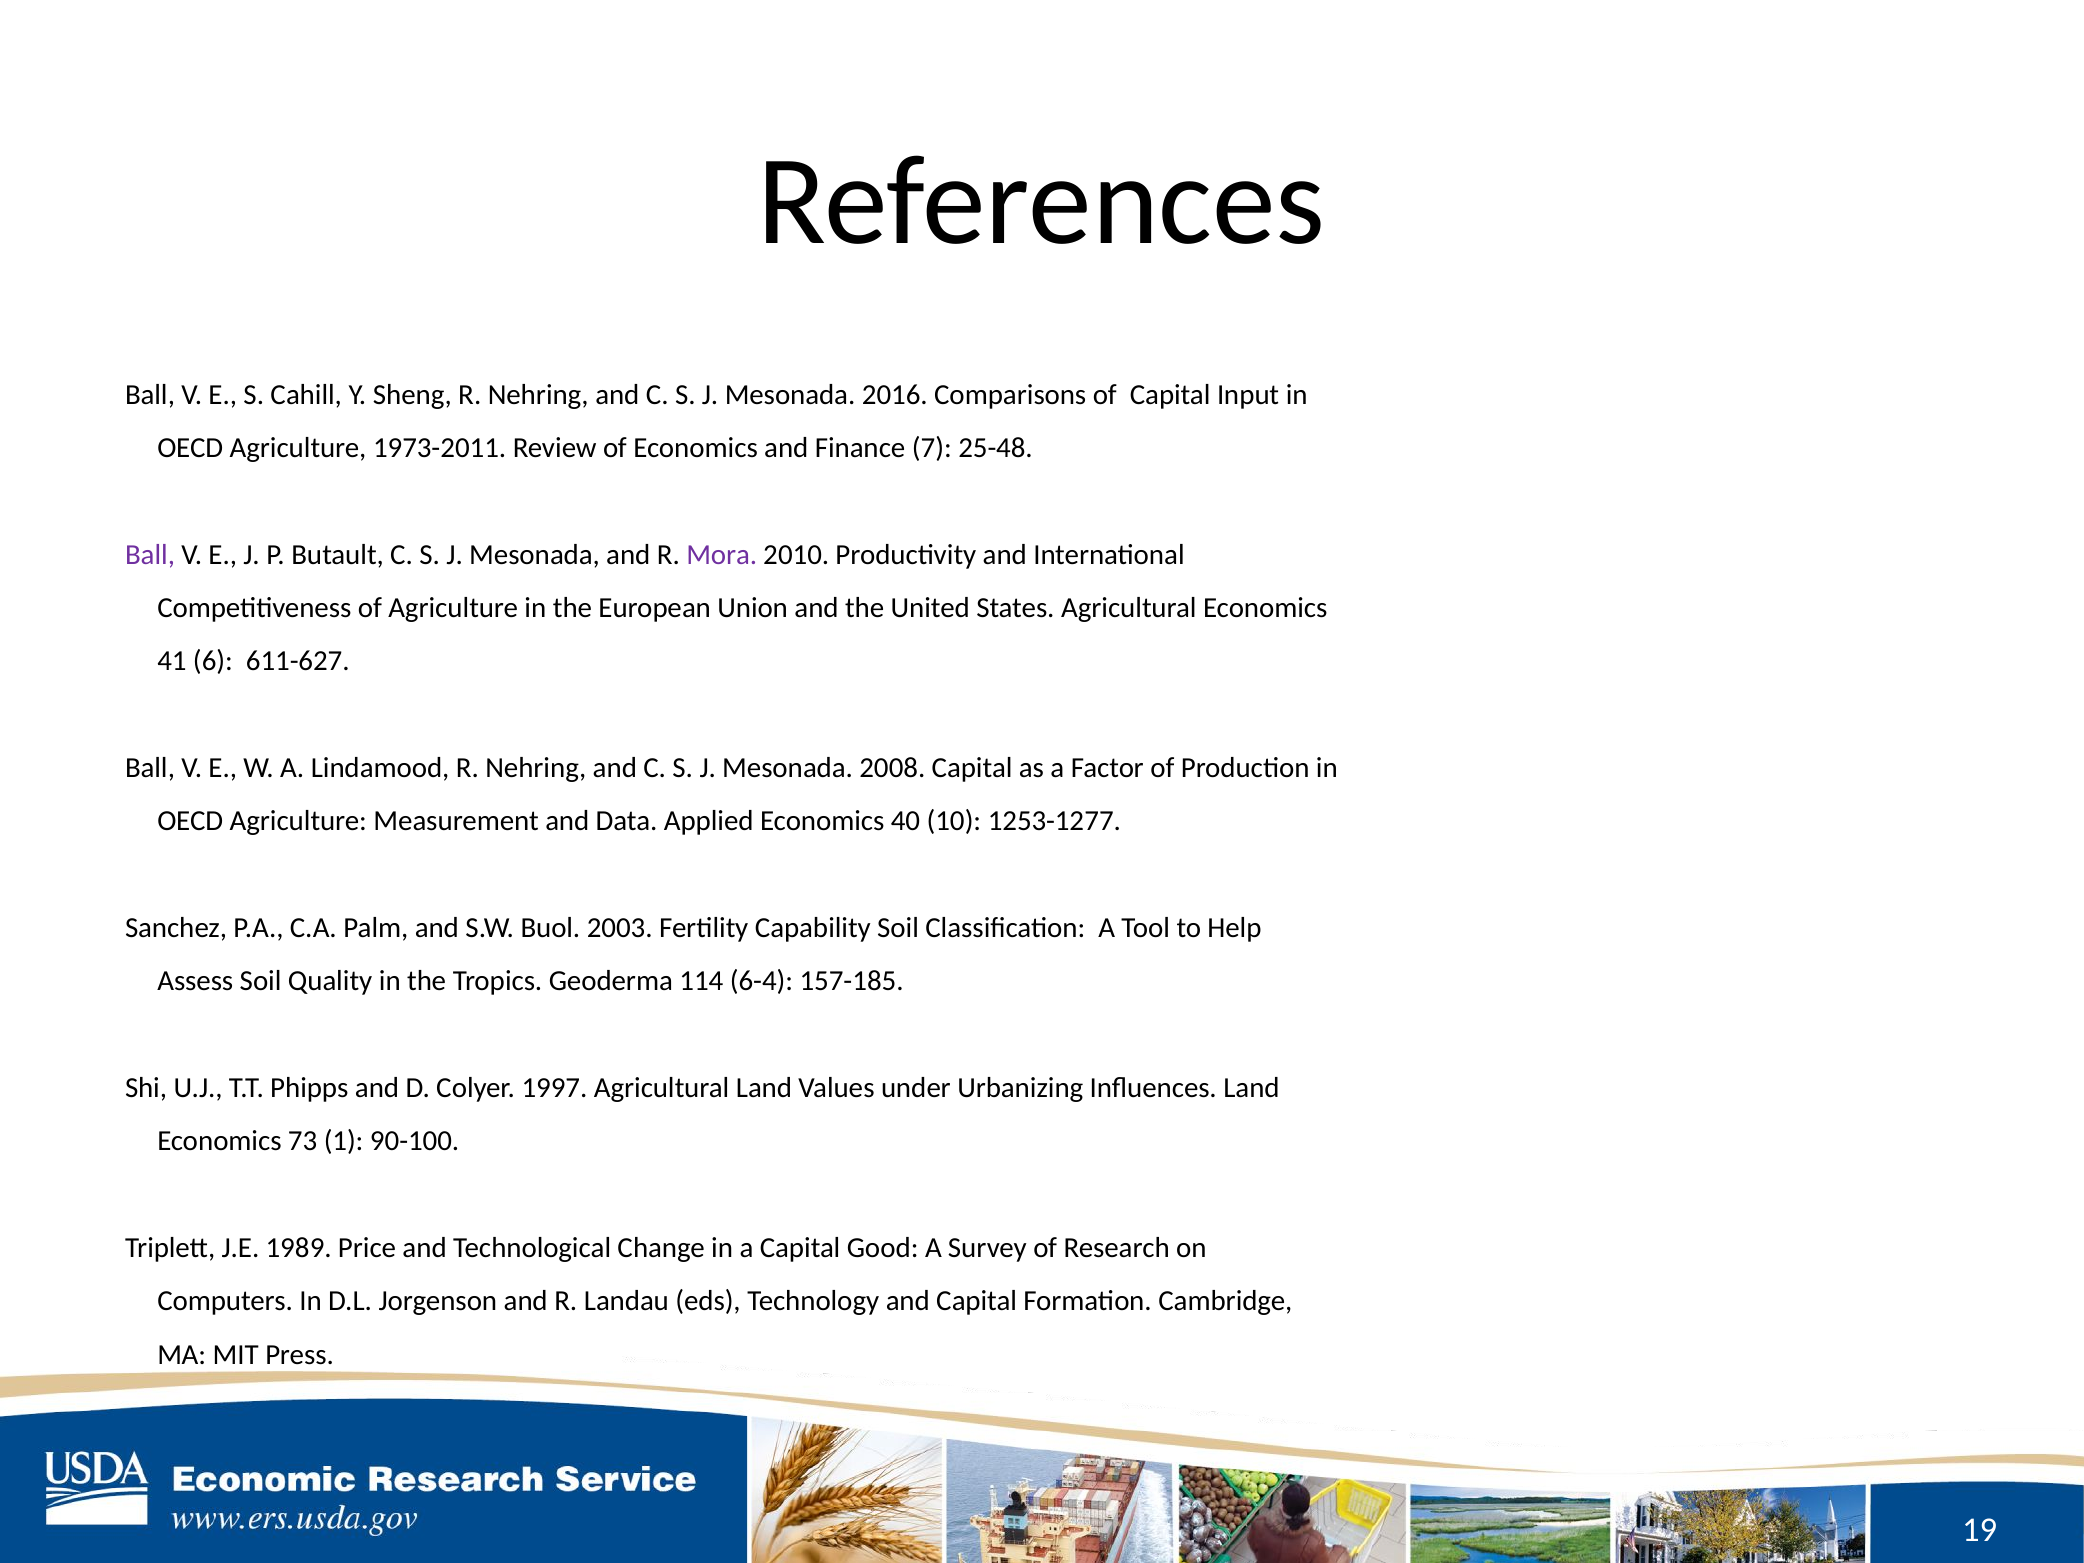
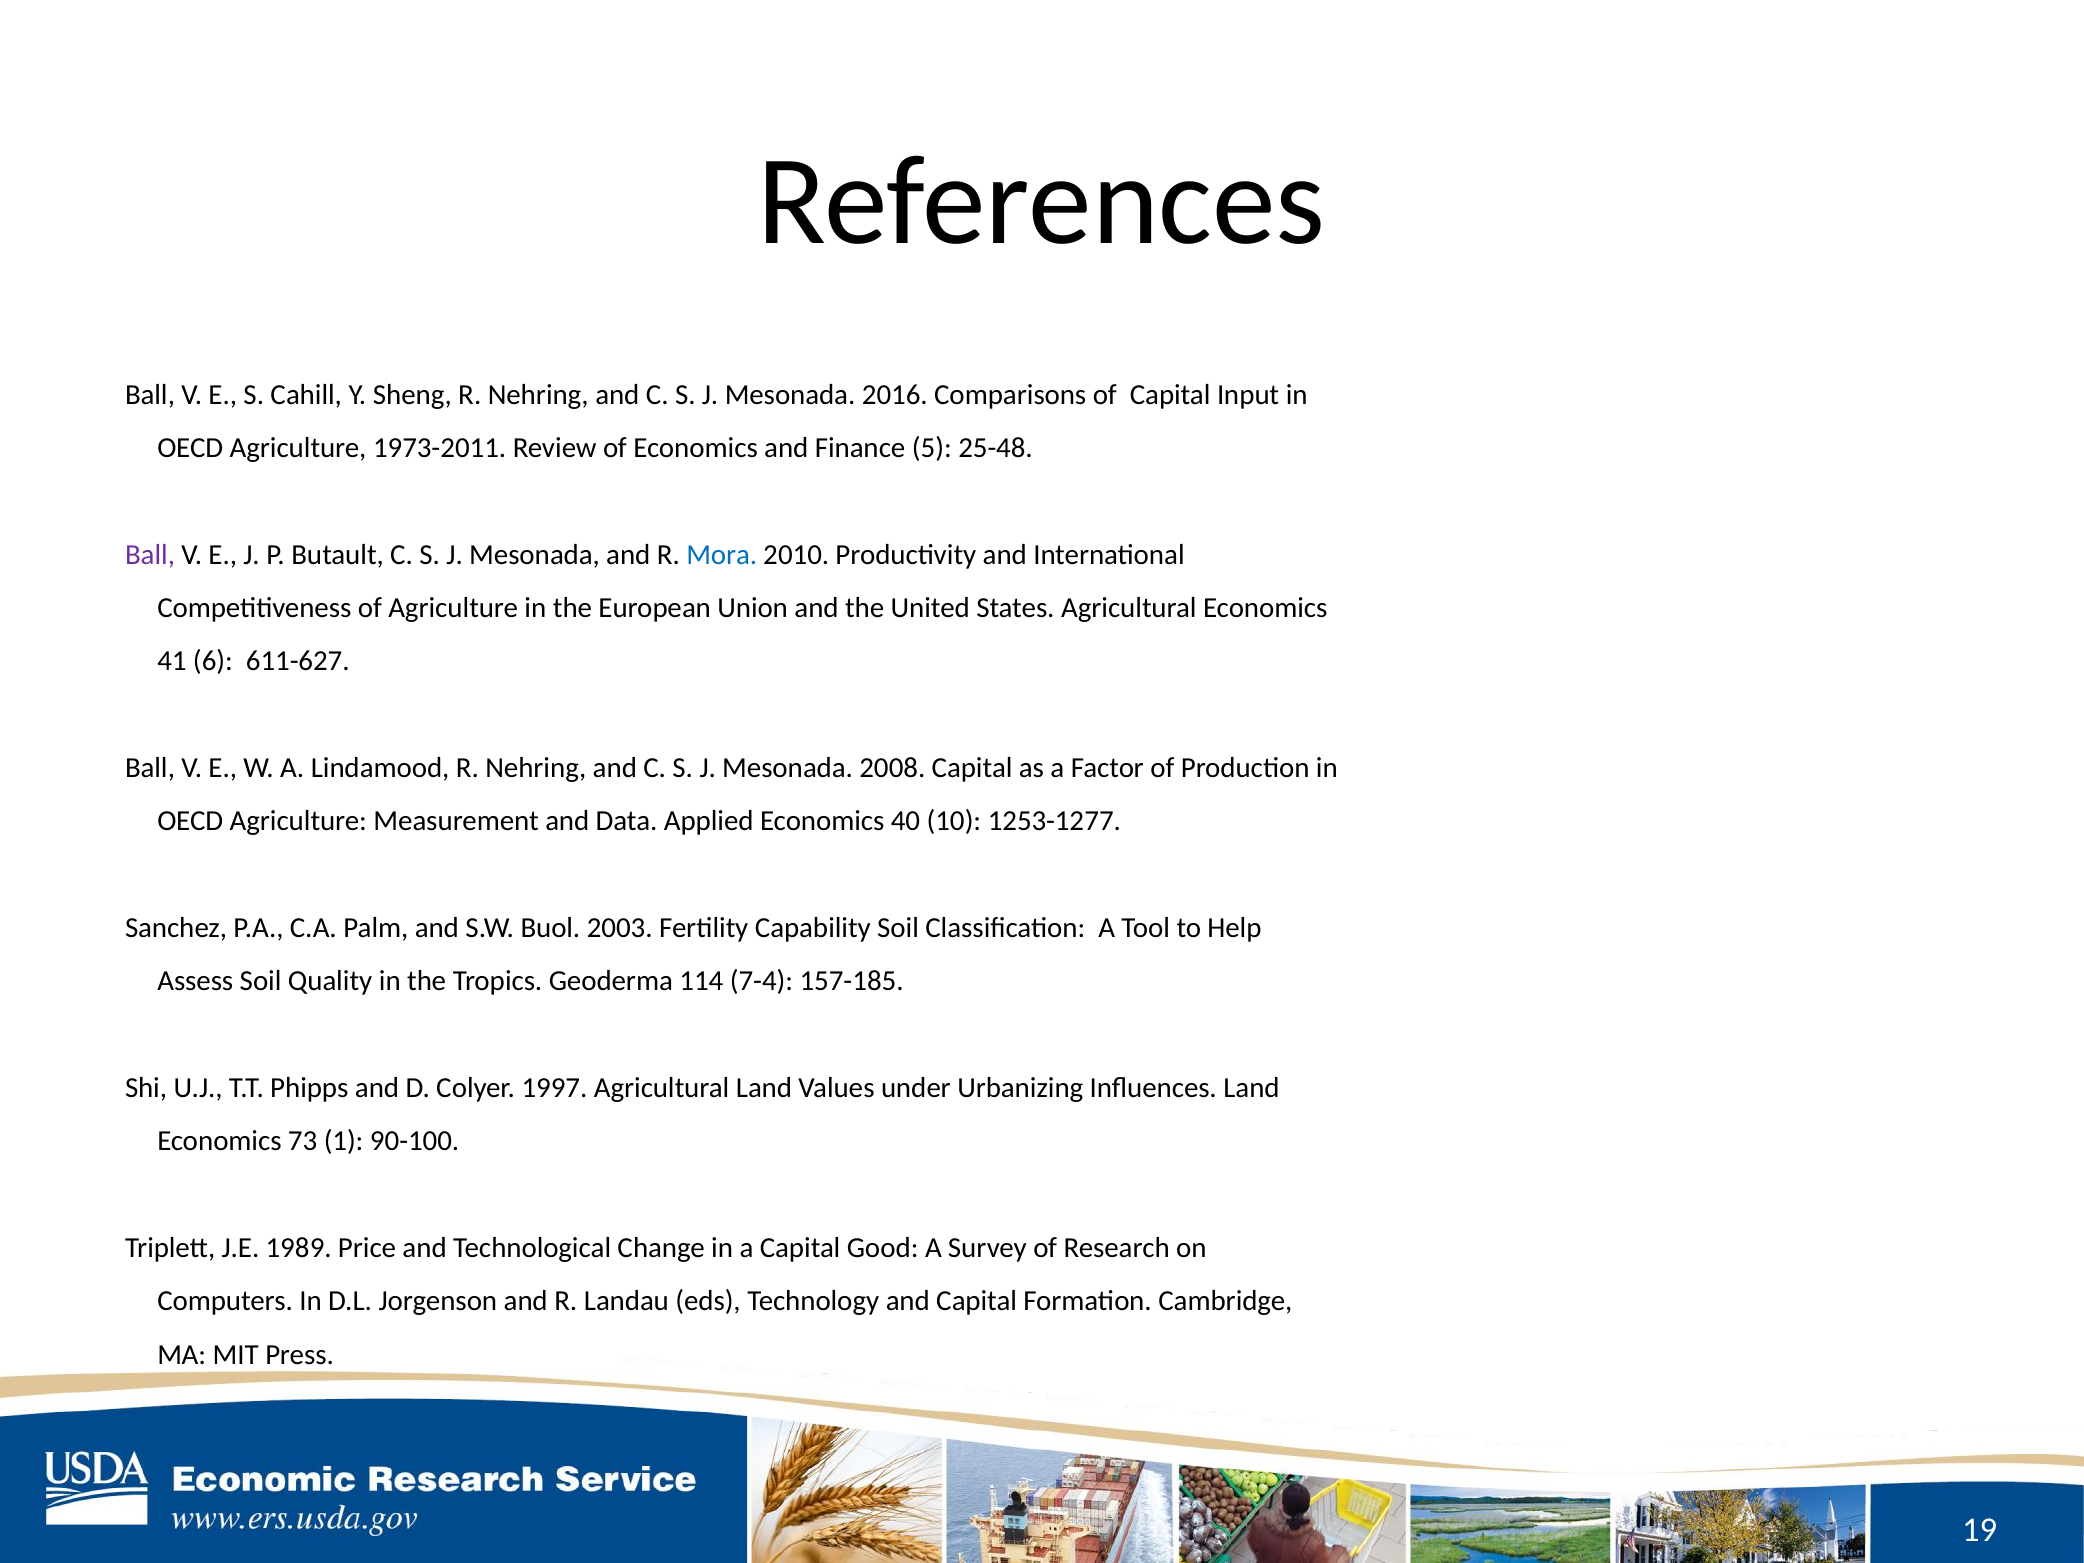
7: 7 -> 5 (932, 448)
Mora colour: purple -> blue (722, 555)
6-4: 6-4 -> 7-4 (761, 981)
